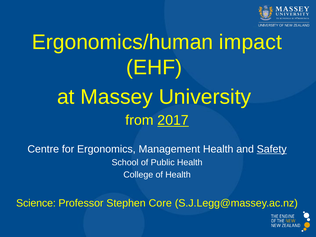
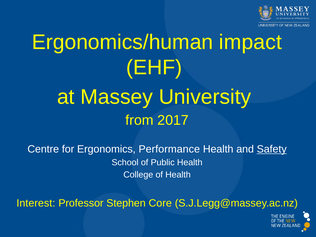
2017 underline: present -> none (173, 120)
Management: Management -> Performance (169, 149)
Science: Science -> Interest (36, 203)
